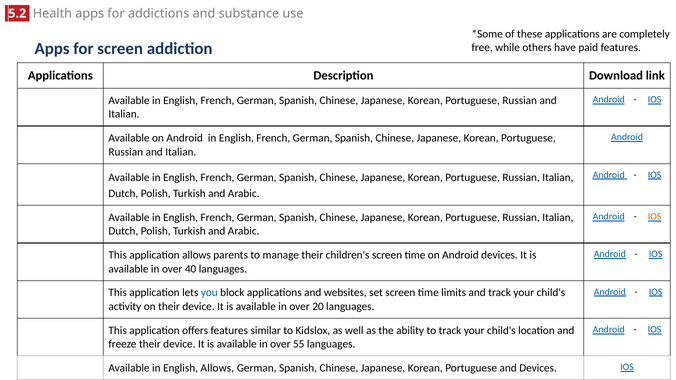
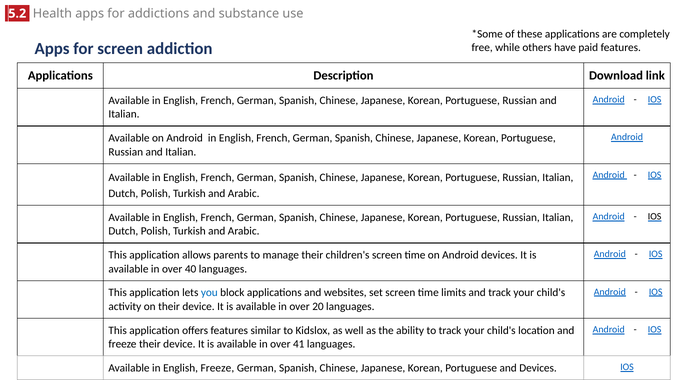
IOS colour: orange -> black (655, 217)
55: 55 -> 41 (299, 344)
English Allows: Allows -> Freeze (217, 368)
